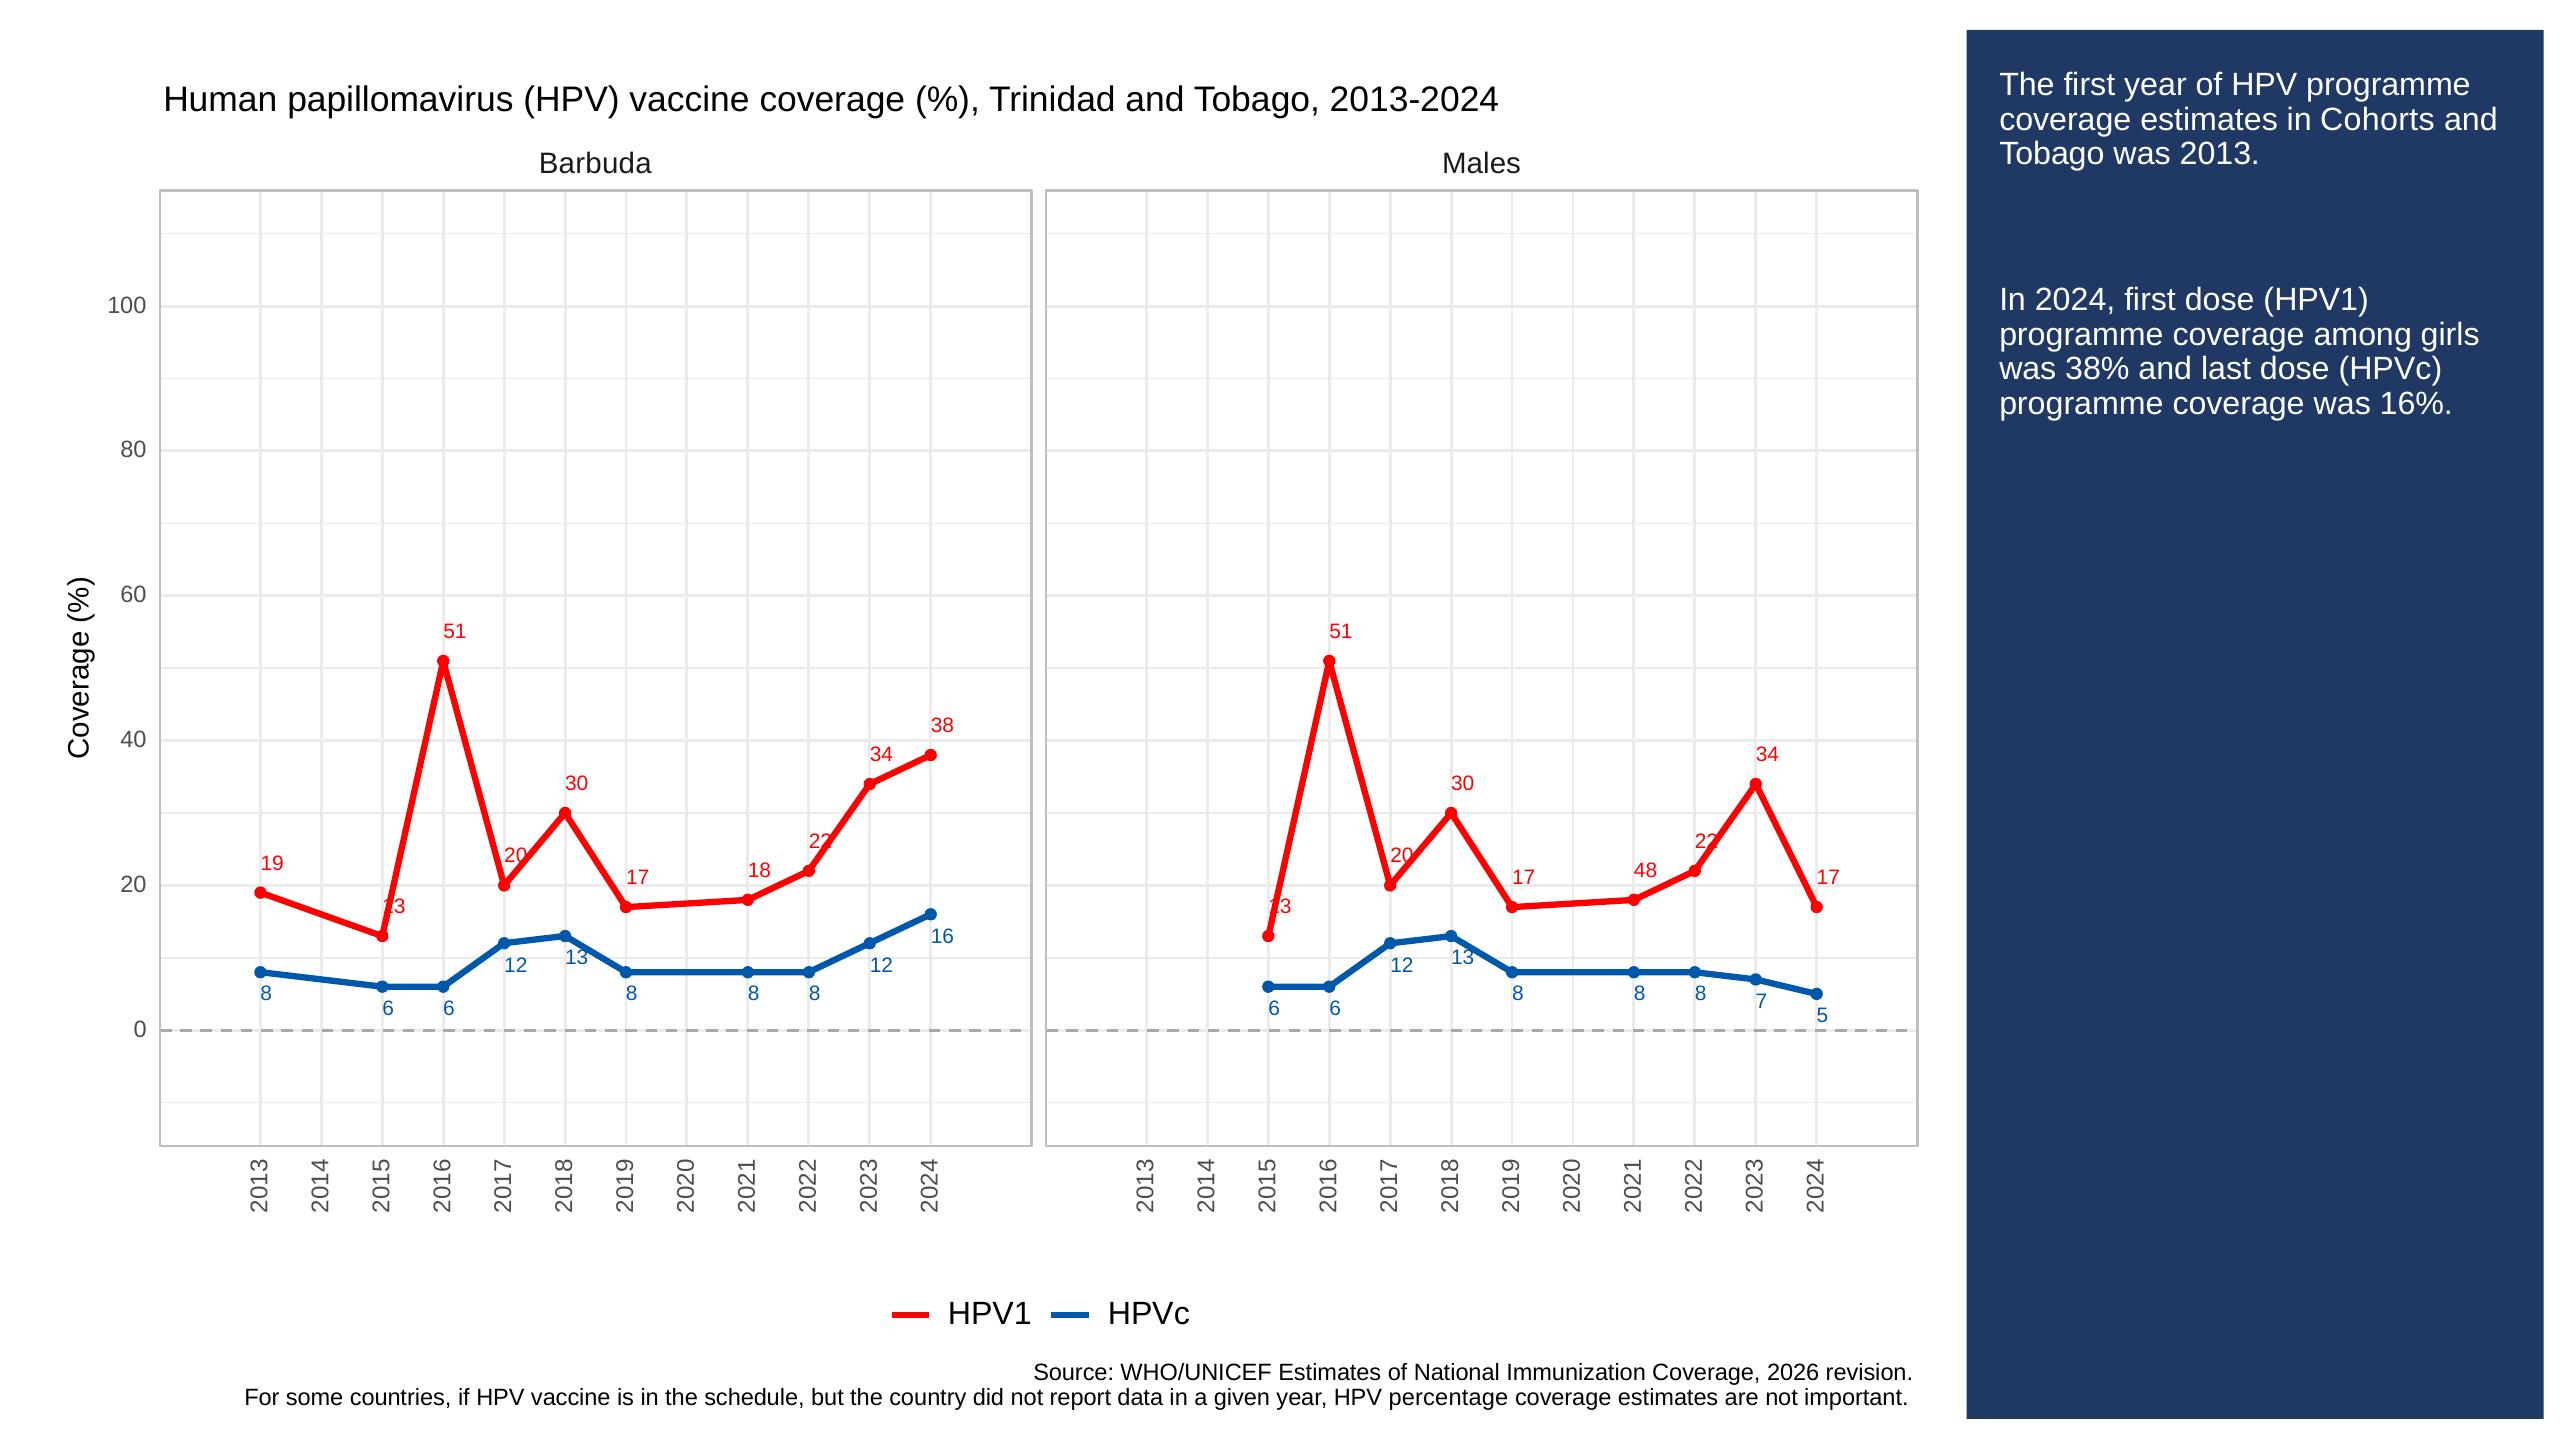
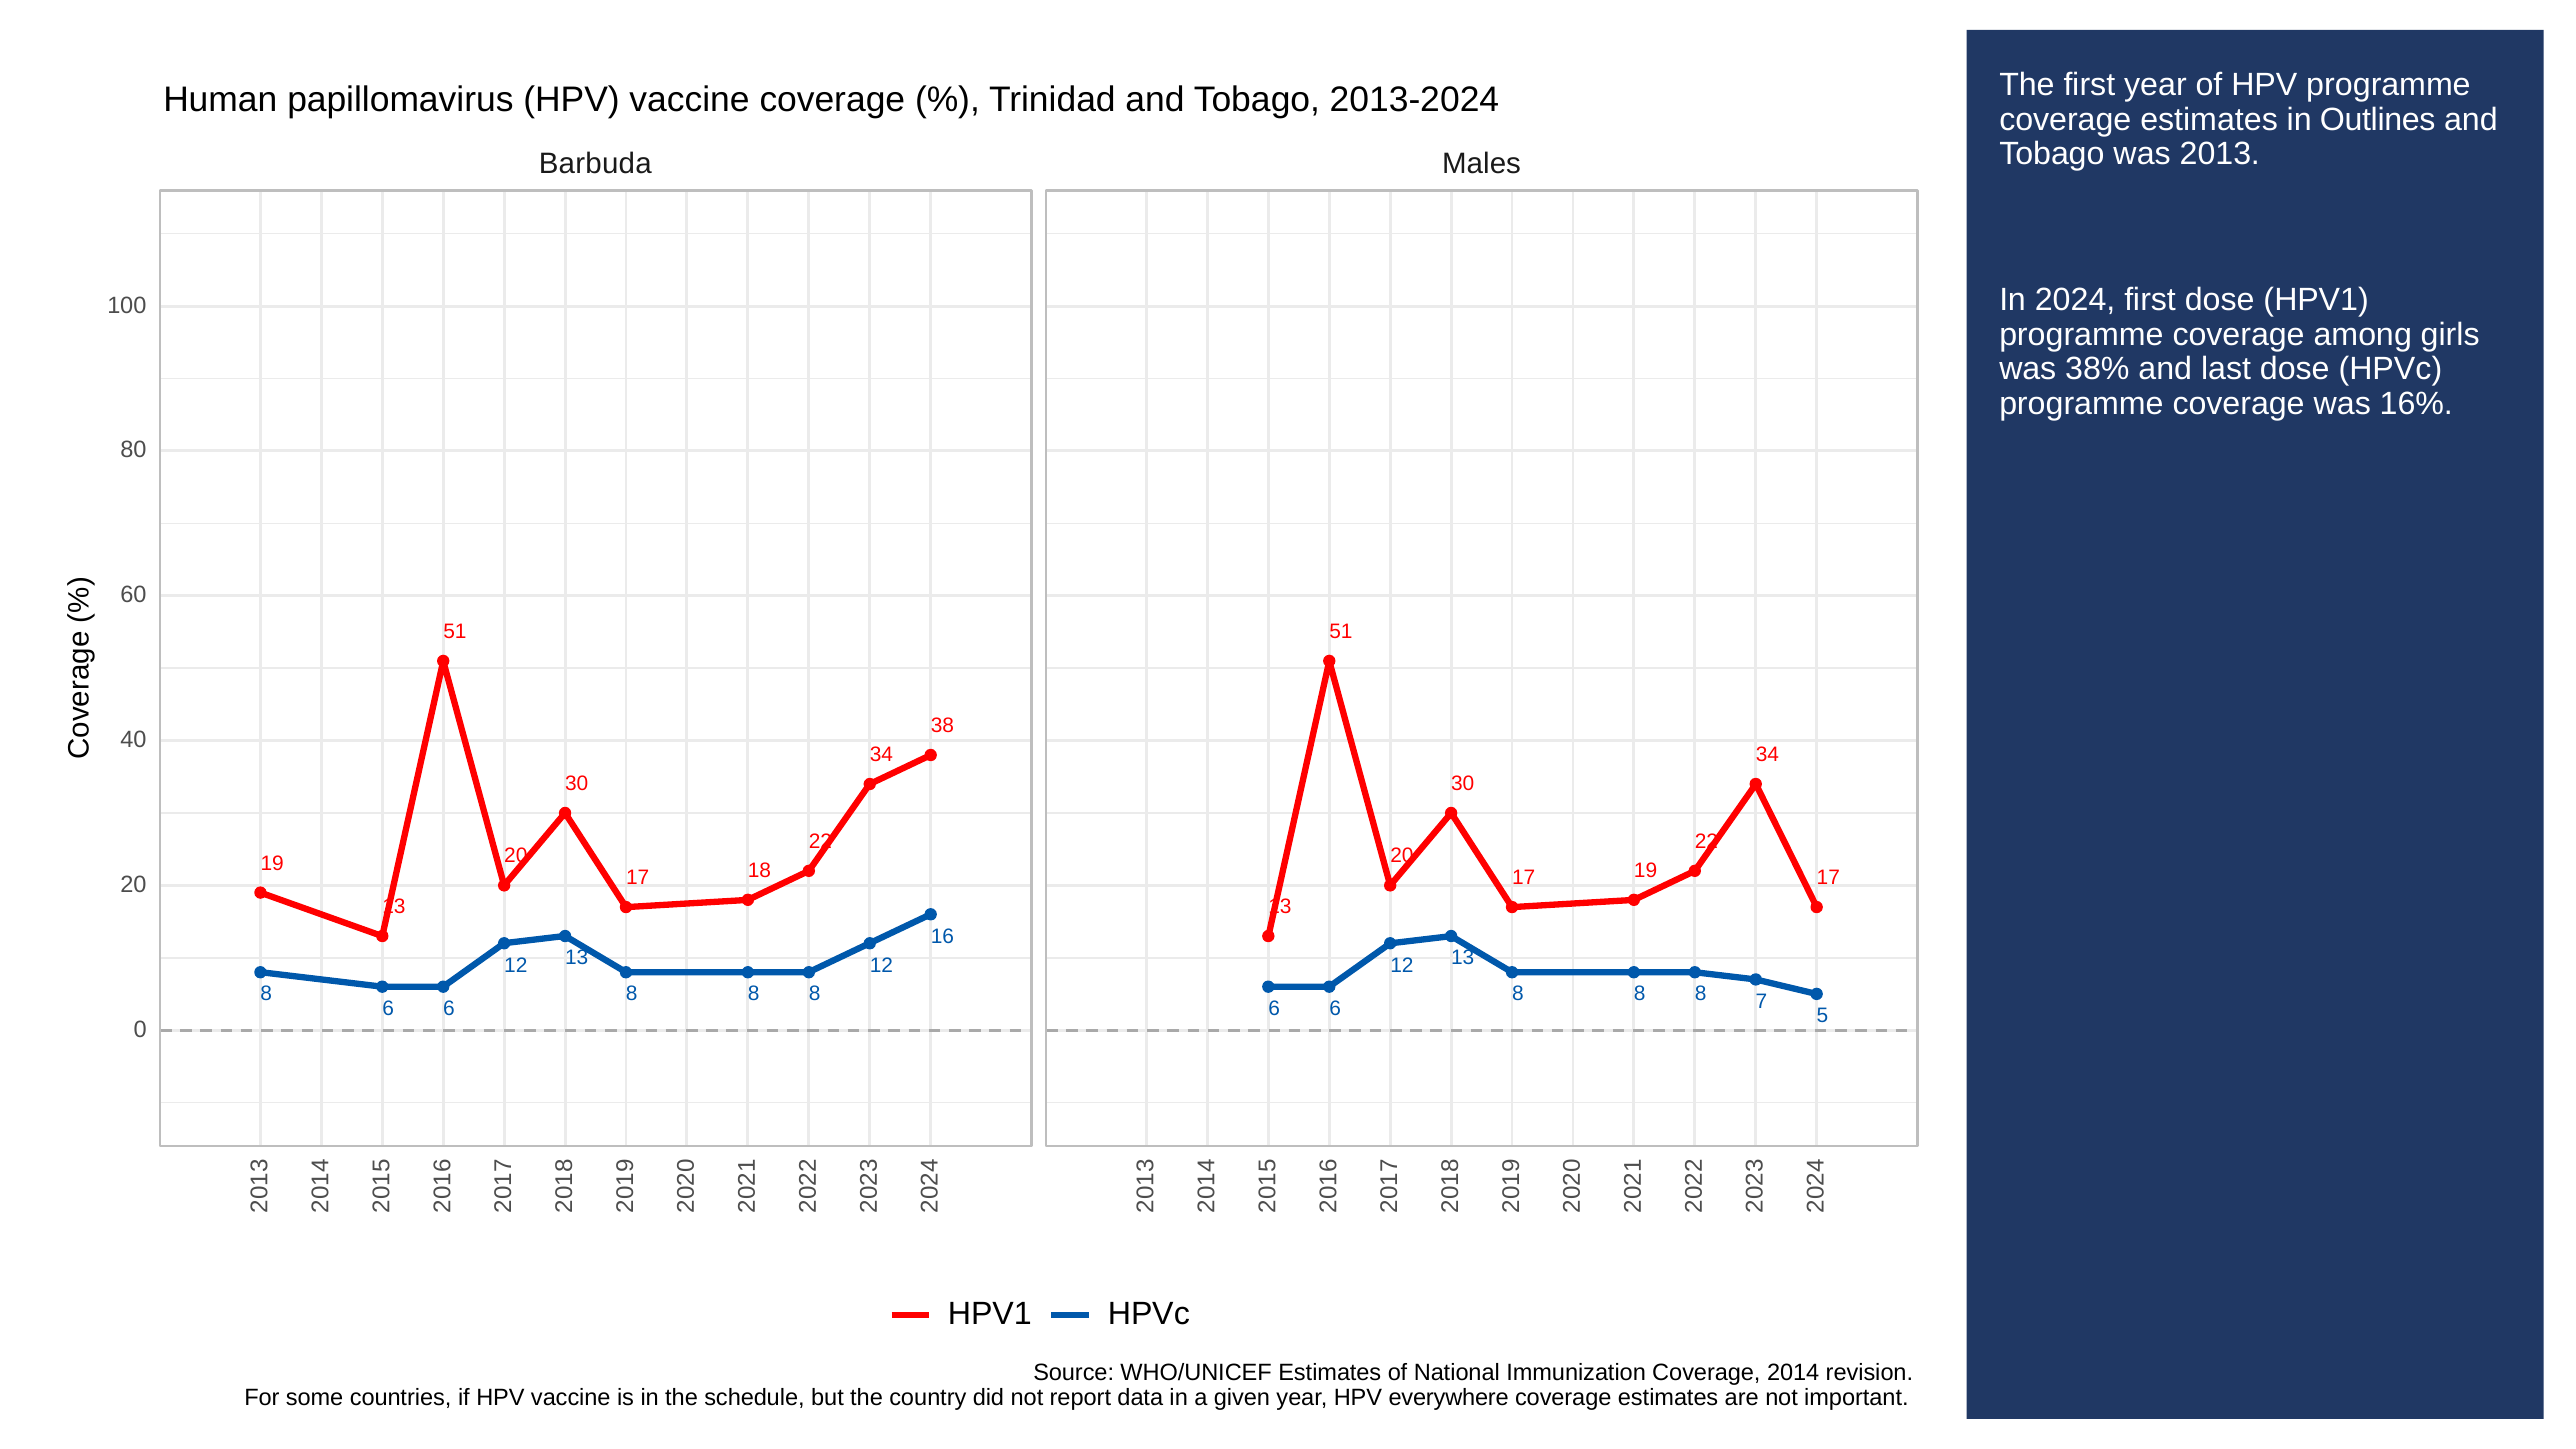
Cohorts: Cohorts -> Outlines (2378, 119)
17 48: 48 -> 19 (1646, 871)
2026: 2026 -> 2014 (1793, 1373)
percentage: percentage -> everywhere (1449, 1398)
